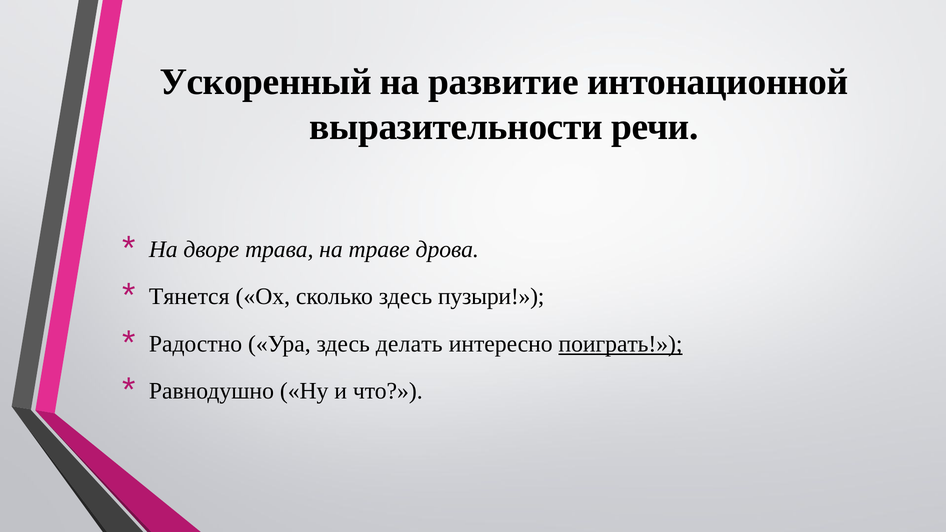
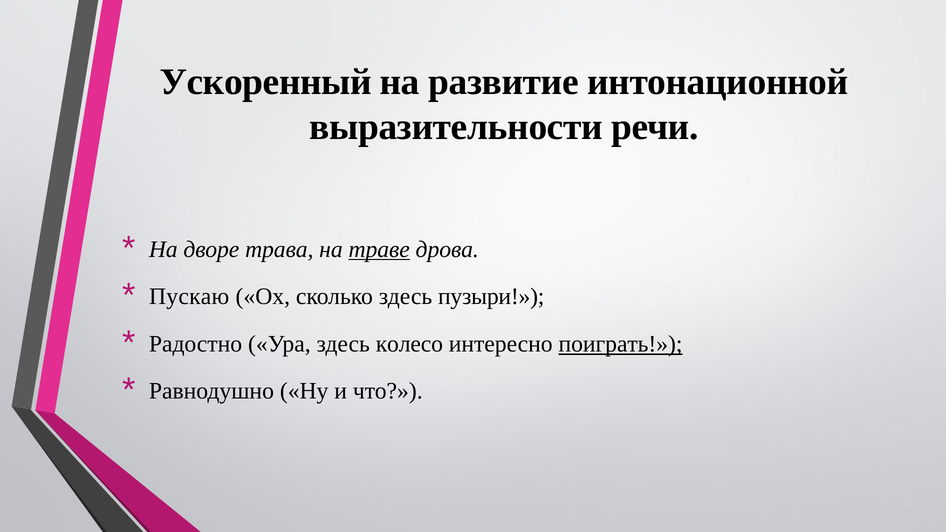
траве underline: none -> present (379, 249)
Тянется: Тянется -> Пускаю (189, 297)
делать: делать -> колесо (409, 344)
